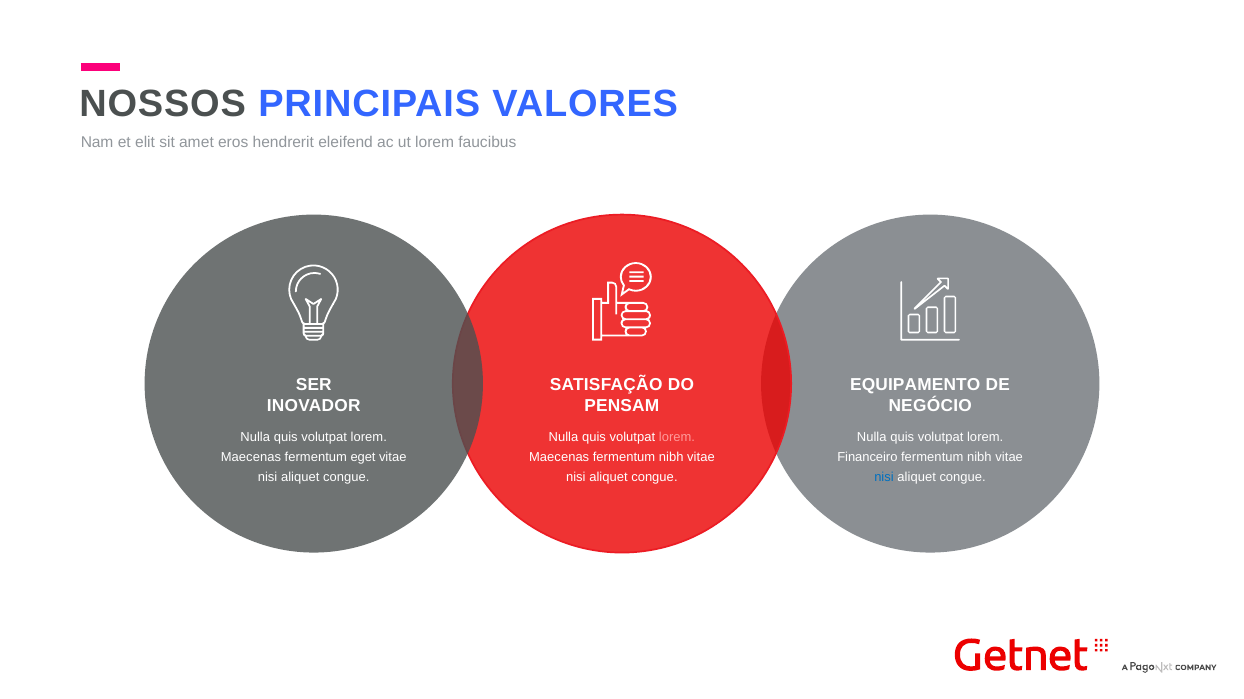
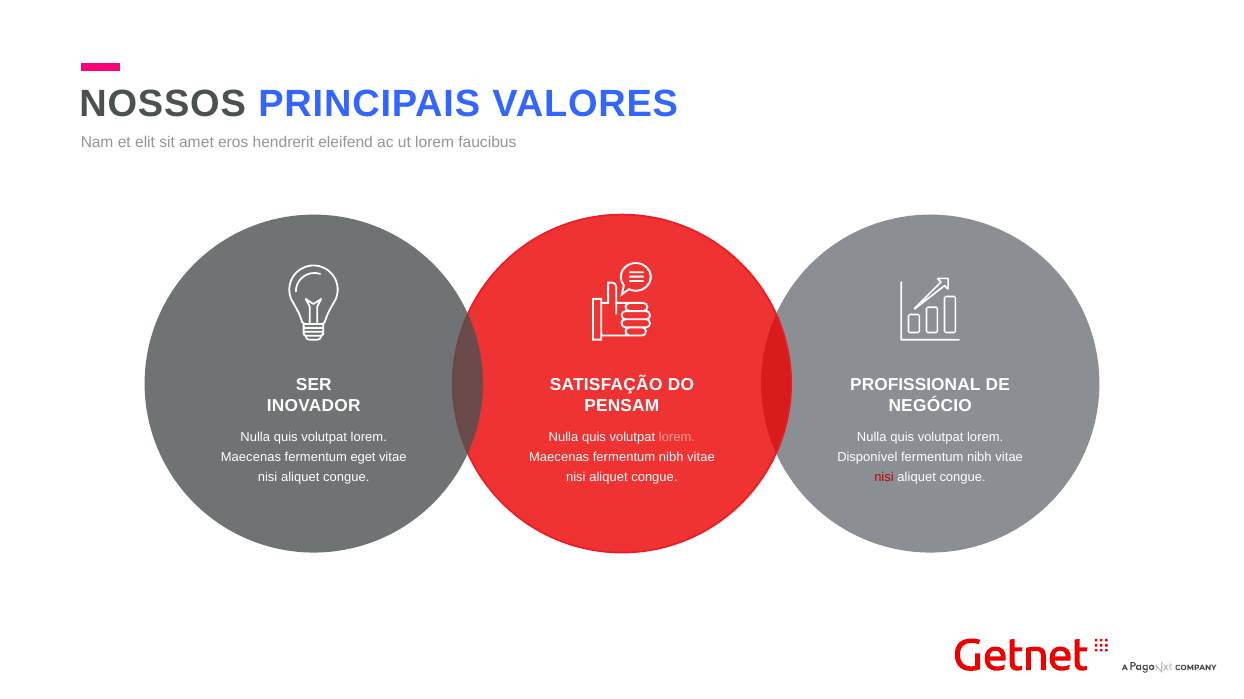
EQUIPAMENTO: EQUIPAMENTO -> PROFISSIONAL (915, 385)
Financeiro: Financeiro -> Disponível (867, 458)
nisi colour: blue -> red (884, 478)
